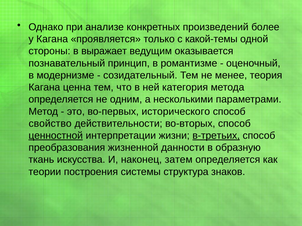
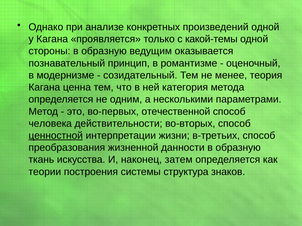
произведений более: более -> одной (265, 27)
стороны в выражает: выражает -> образную (104, 51)
исторического: исторического -> отечественной (176, 112)
свойство: свойство -> человека (50, 124)
в-третьих underline: present -> none (216, 136)
